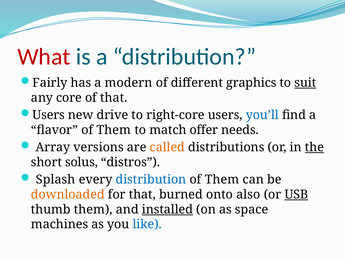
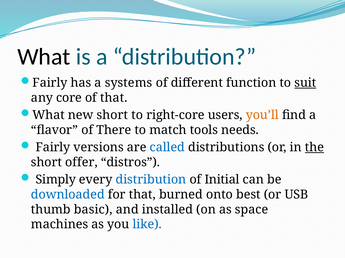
What colour: red -> black (44, 57)
modern: modern -> systems (129, 83)
graphics: graphics -> function (251, 83)
Users: Users -> What (49, 115)
new drive: drive -> short (112, 115)
you’ll colour: blue -> orange (262, 115)
flavor of Them: Them -> There (114, 130)
offer: offer -> tools (204, 130)
Array: Array -> Fairly (53, 148)
called colour: orange -> blue (167, 148)
solus: solus -> offer (81, 163)
Splash: Splash -> Simply (56, 180)
Them: Them -> Initial (222, 180)
downloaded colour: orange -> blue (68, 195)
also: also -> best (248, 195)
USB underline: present -> none (296, 195)
thumb them: them -> basic (93, 210)
installed underline: present -> none (167, 210)
